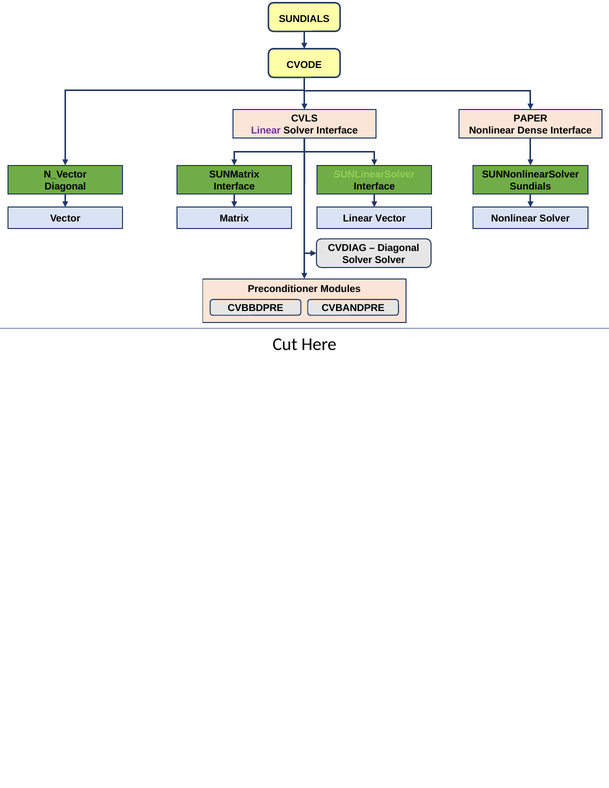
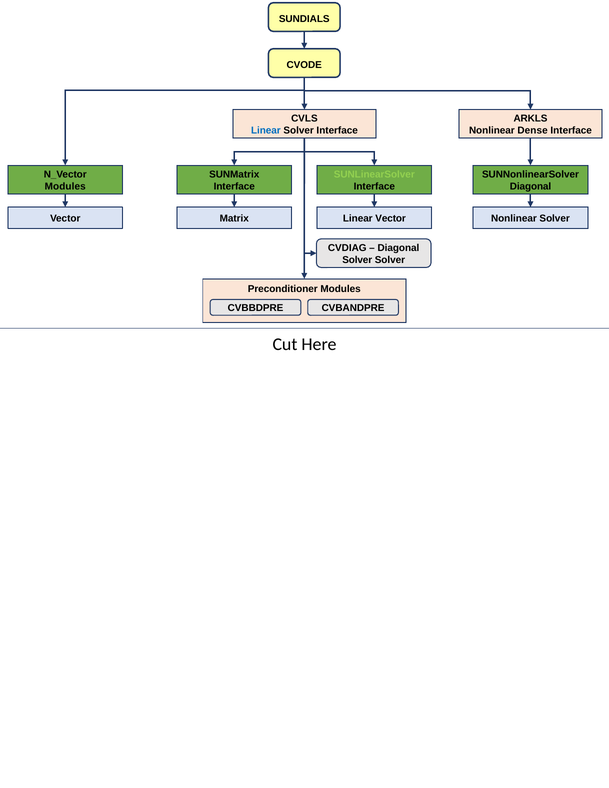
PAPER: PAPER -> ARKLS (530, 119)
Linear colour: purple -> blue (266, 131)
Diagonal: Diagonal -> Modules (65, 186)
Sundials: Sundials -> Diagonal (531, 186)
